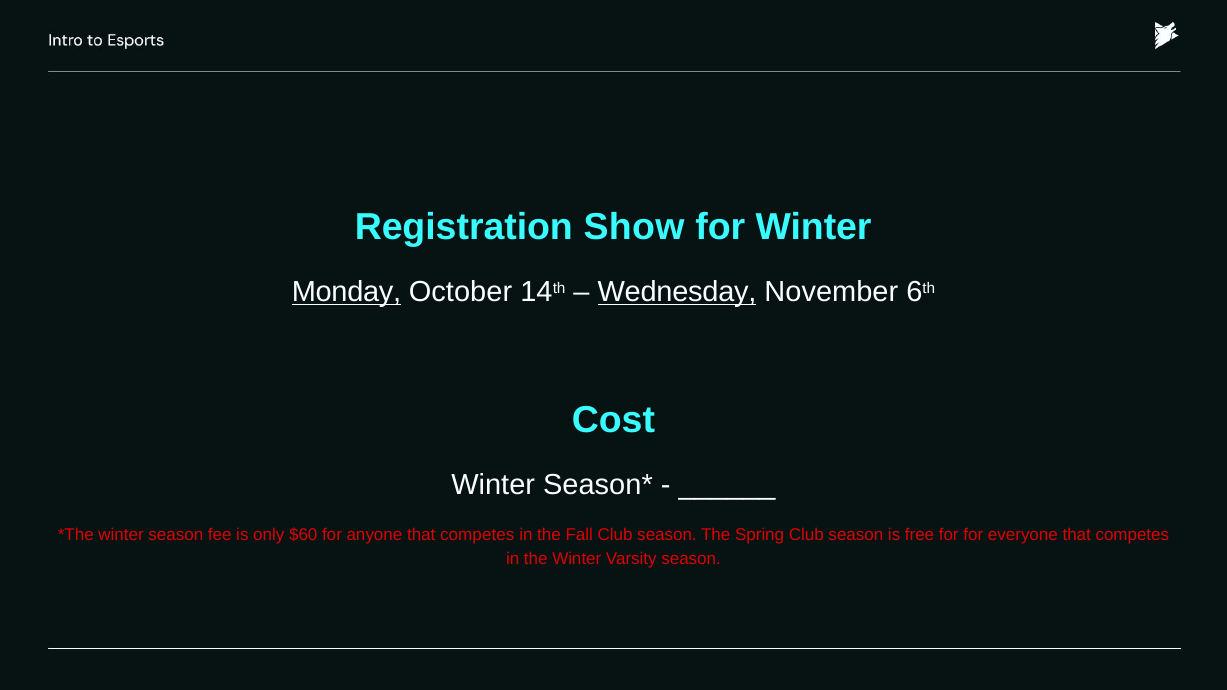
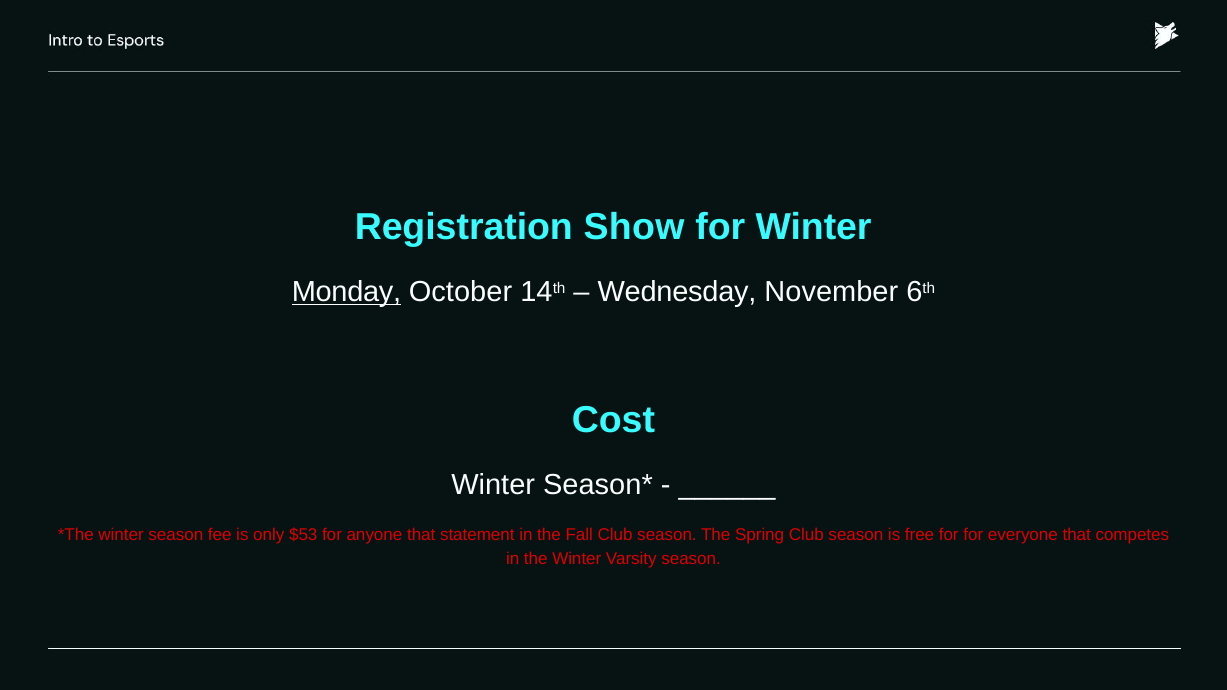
Wednesday underline: present -> none (677, 292)
$60: $60 -> $53 (303, 535)
anyone that competes: competes -> statement (477, 535)
